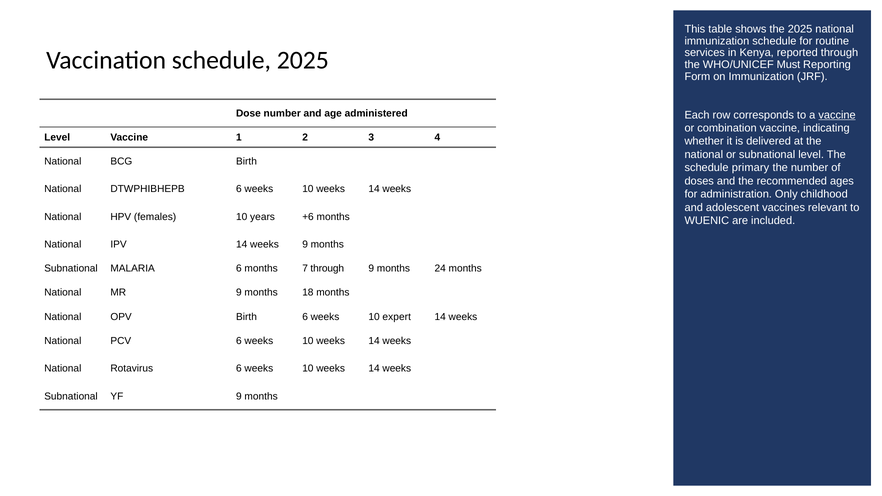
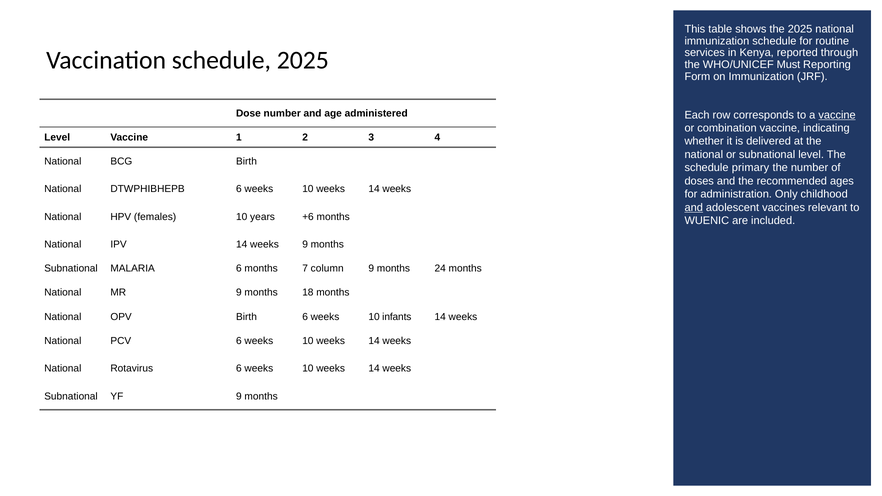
and underline: none -> present (694, 208)
7 through: through -> column (327, 269)
expert: expert -> infants (397, 317)
